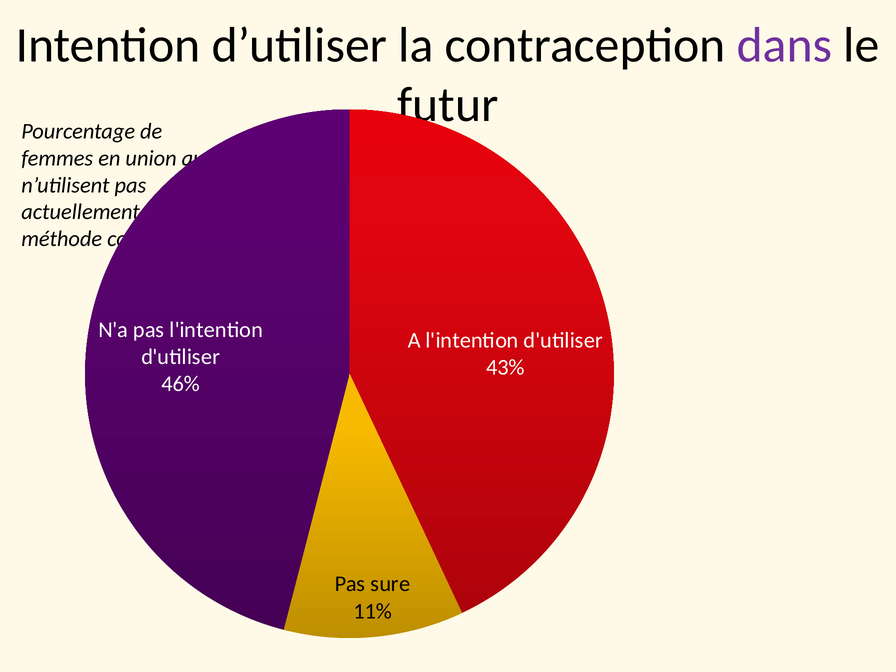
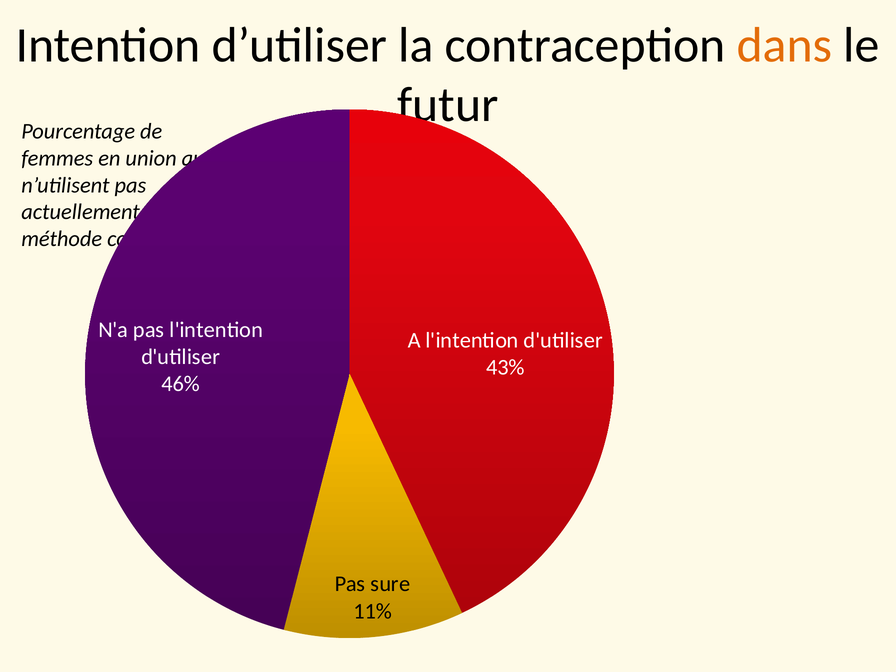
dans colour: purple -> orange (785, 45)
